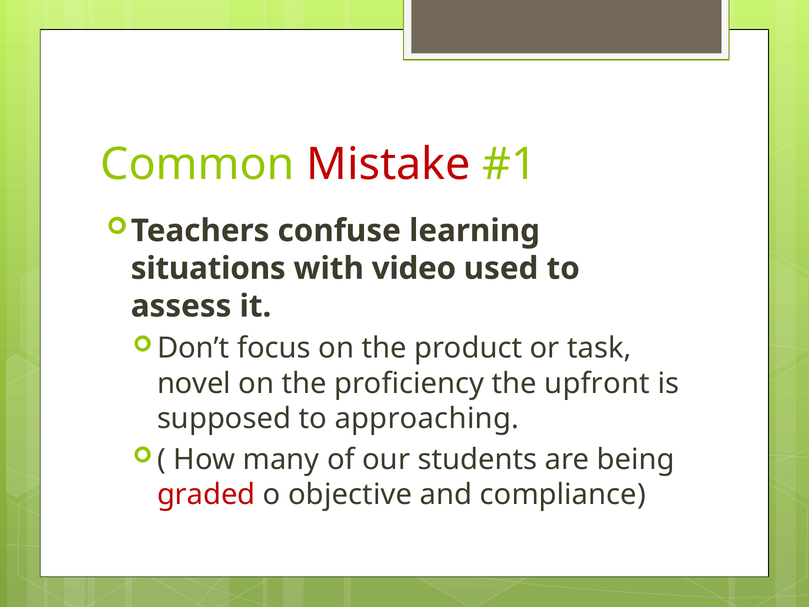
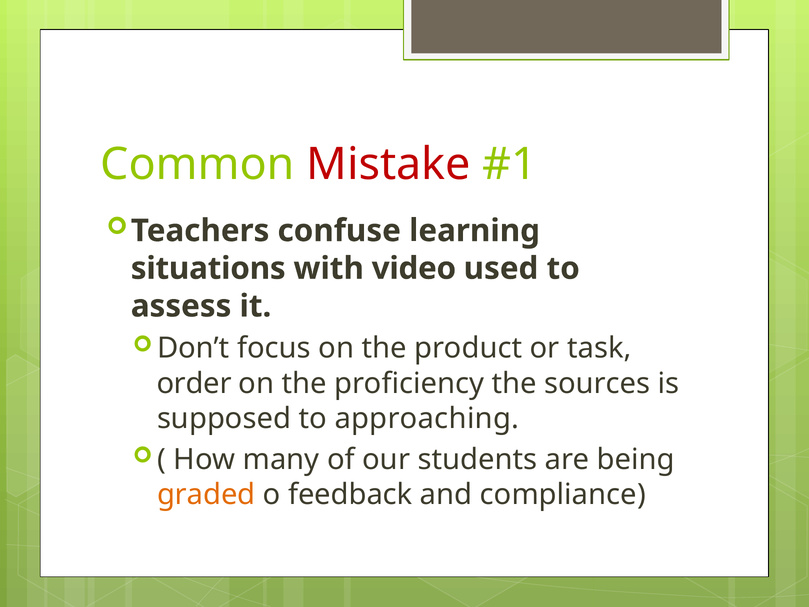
novel: novel -> order (194, 383)
upfront: upfront -> sources (597, 383)
graded colour: red -> orange (206, 494)
objective: objective -> feedback (350, 494)
